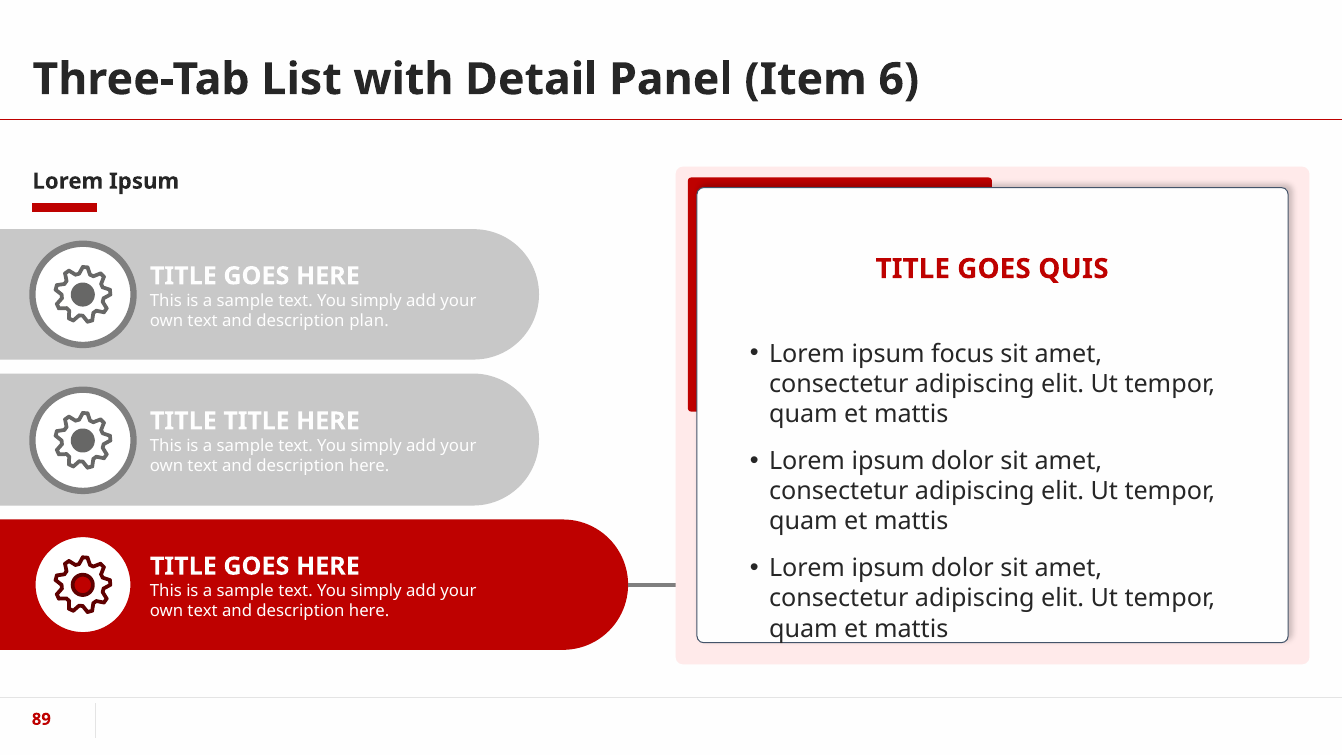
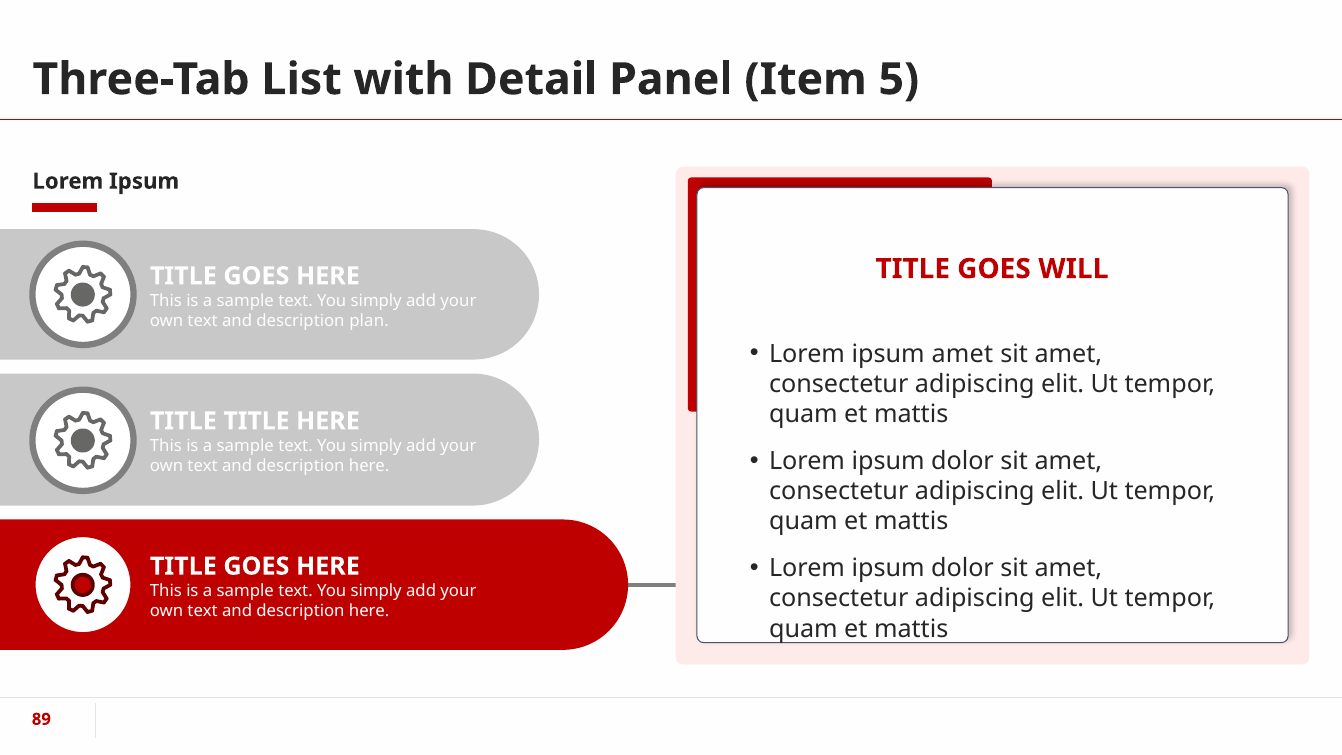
6: 6 -> 5 (899, 79)
QUIS: QUIS -> WILL (1073, 269)
ipsum focus: focus -> amet (962, 354)
